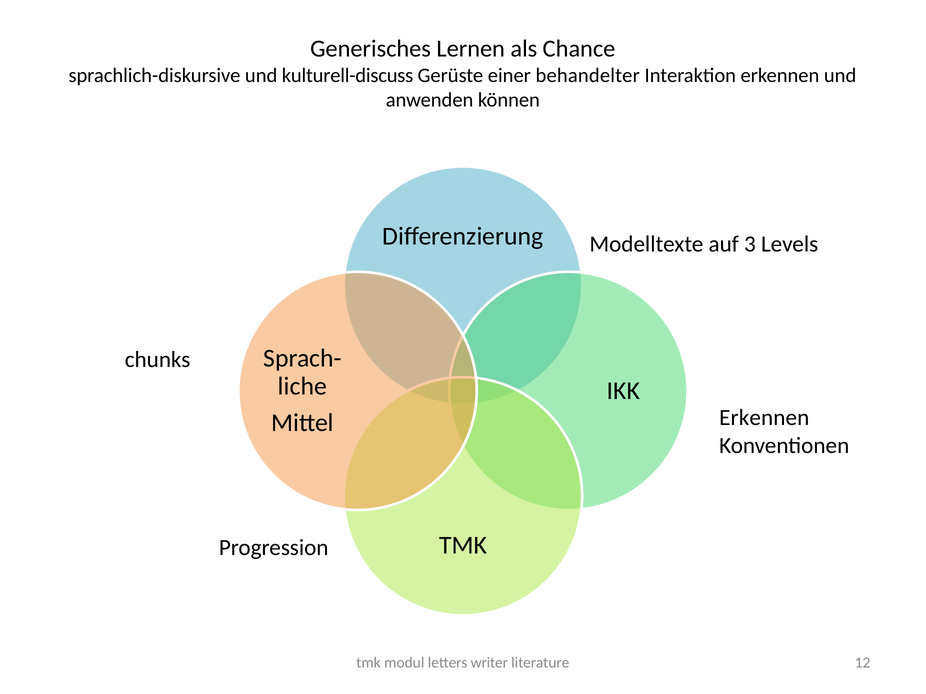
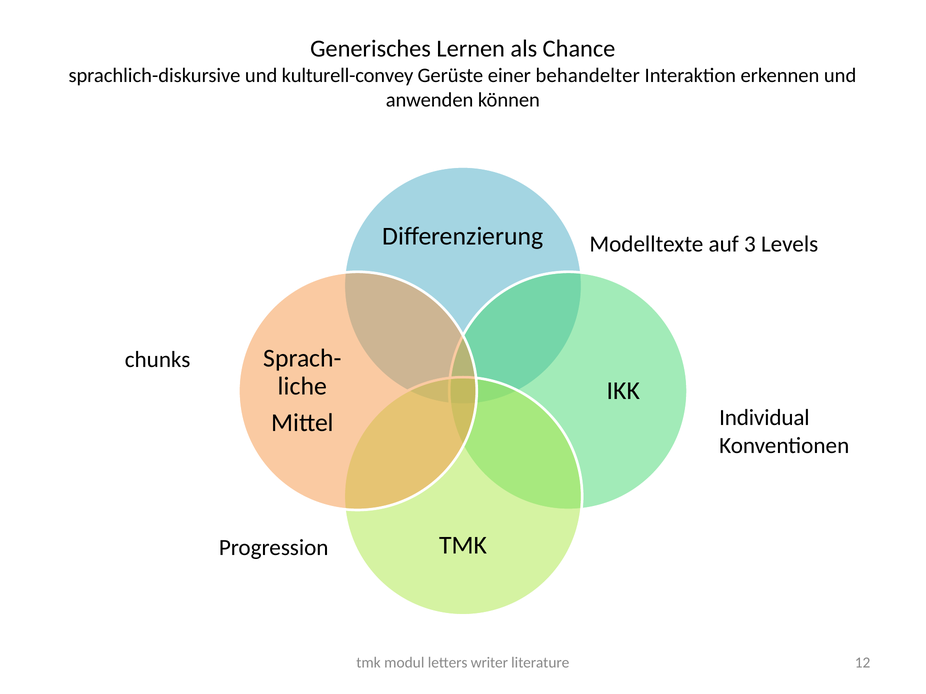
kulturell-discuss: kulturell-discuss -> kulturell-convey (348, 75)
Erkennen: Erkennen -> Individual (764, 418)
